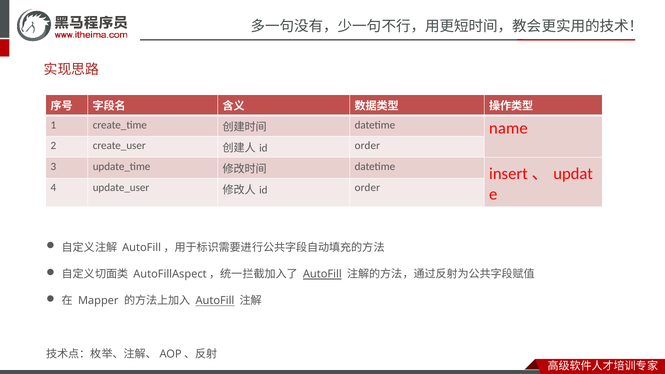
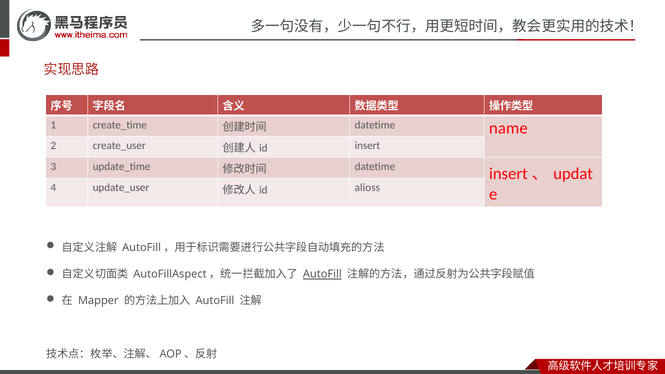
order: order -> insert (367, 146)
order: order -> alioss (367, 188)
AutoFill underline: present -> none (215, 301)
